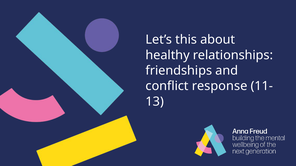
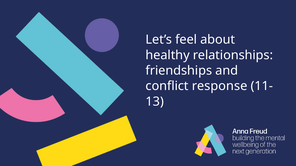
this: this -> feel (186, 40)
